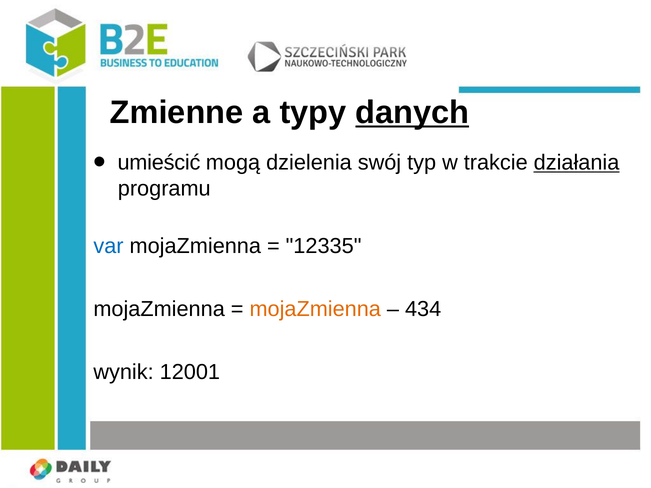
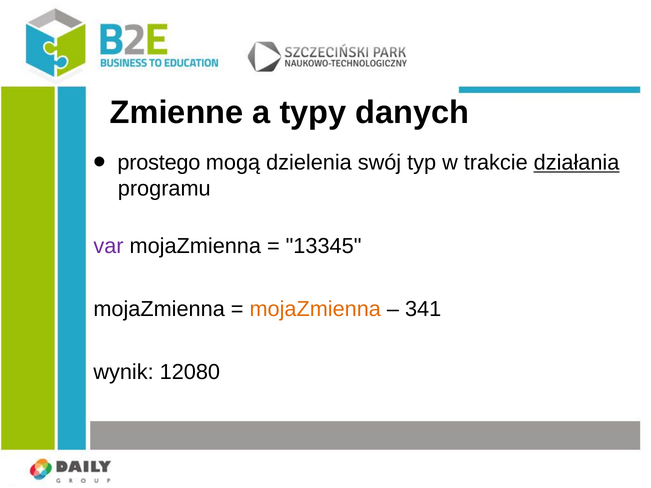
danych underline: present -> none (412, 113)
umieścić: umieścić -> prostego (159, 163)
var colour: blue -> purple (109, 246)
12335: 12335 -> 13345 (324, 246)
434: 434 -> 341 (423, 309)
12001: 12001 -> 12080 (190, 372)
